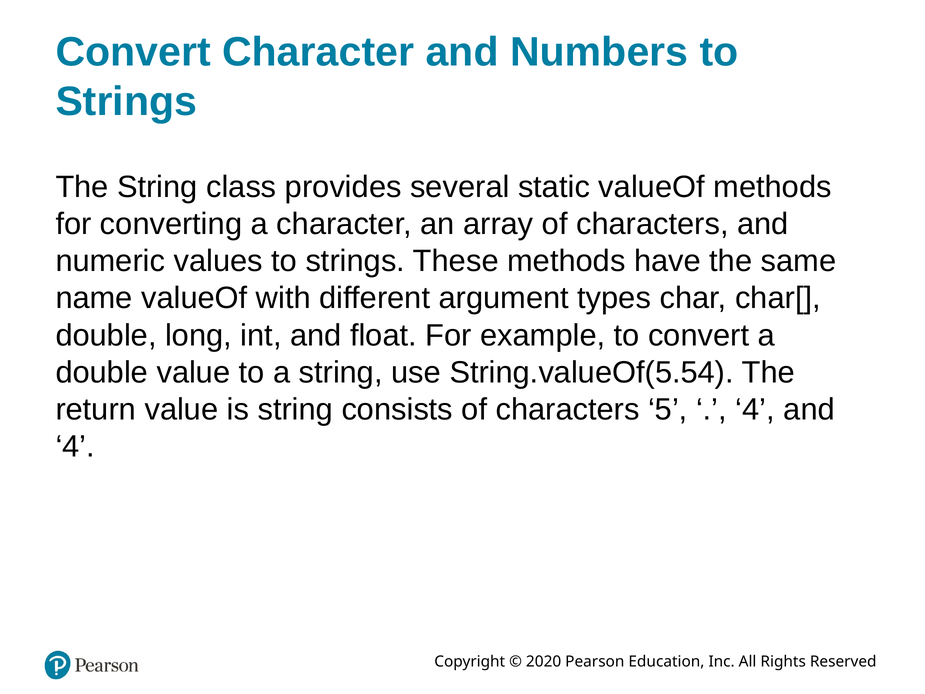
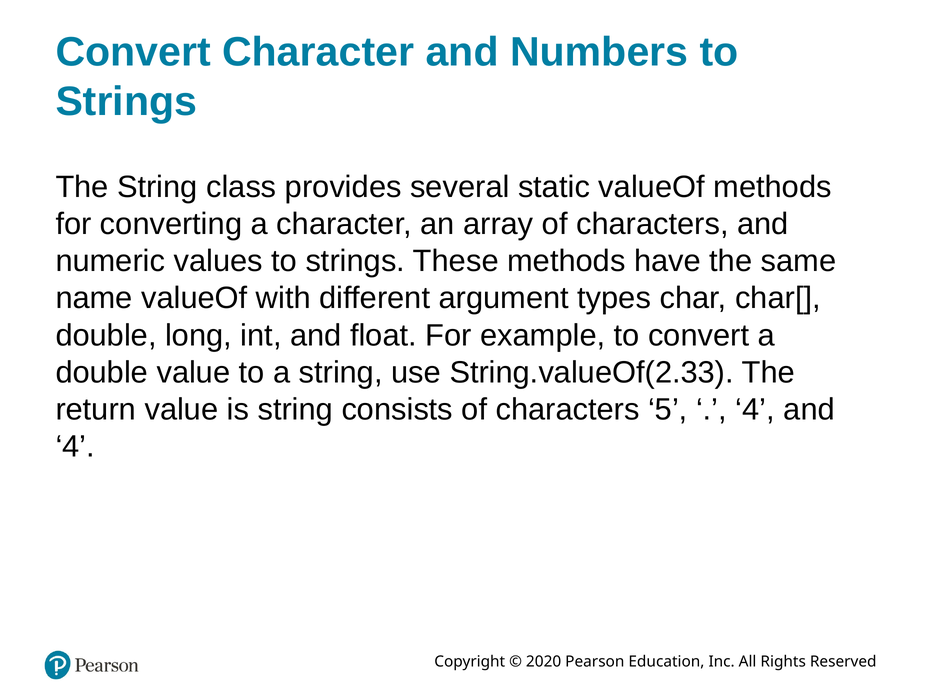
String.valueOf(5.54: String.valueOf(5.54 -> String.valueOf(2.33 (592, 372)
